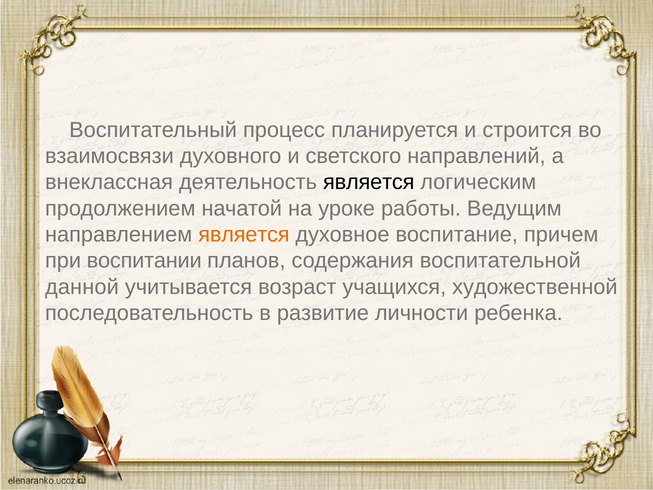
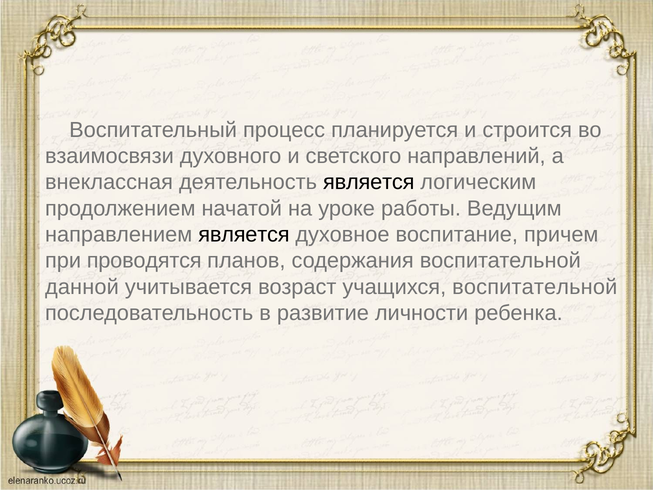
является colour: orange -> black (244, 234)
воспитании: воспитании -> проводятся (144, 261)
учащихся художественной: художественной -> воспитательной (535, 287)
